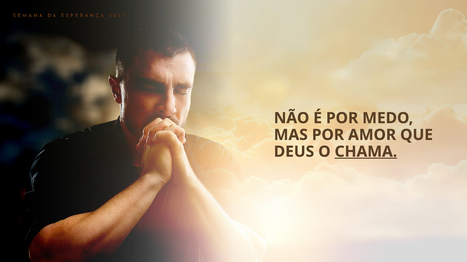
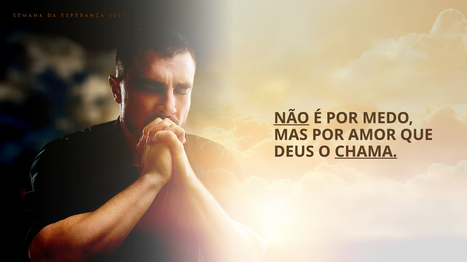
NÃO underline: none -> present (292, 118)
